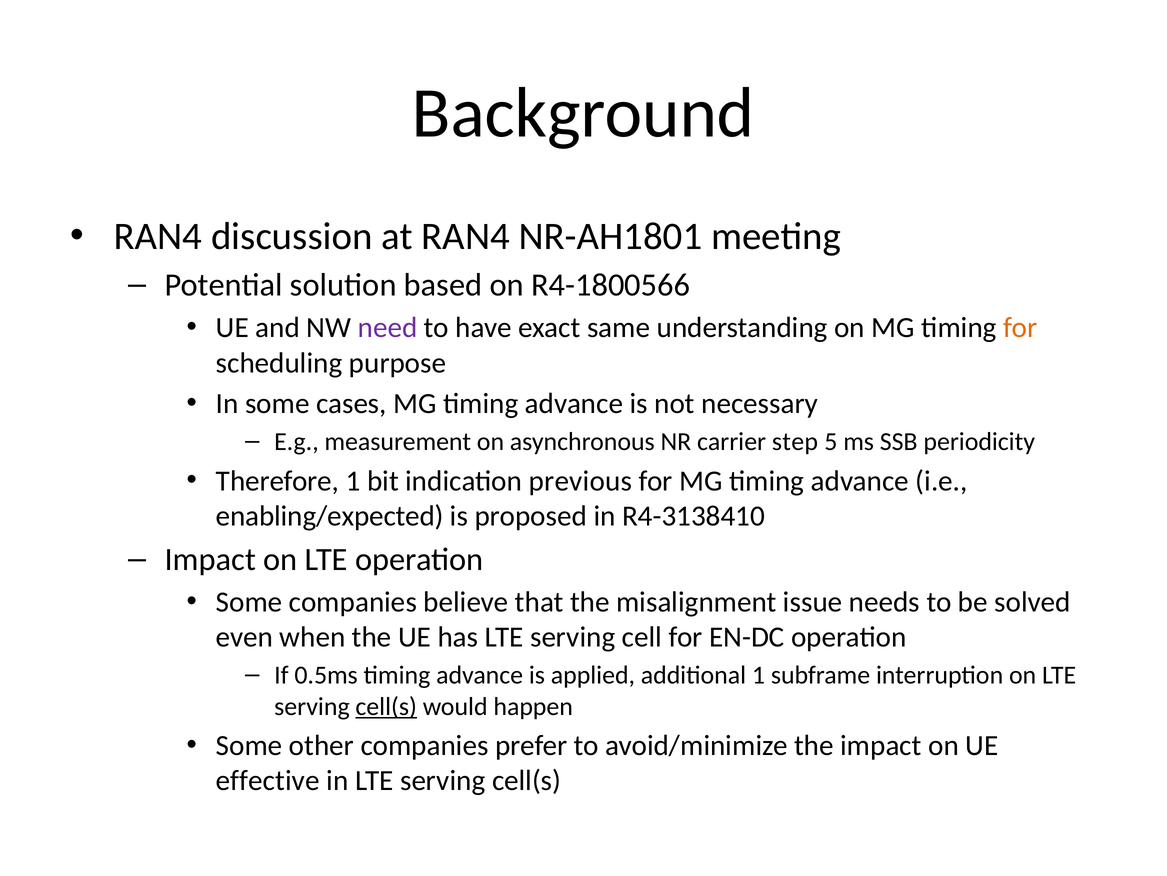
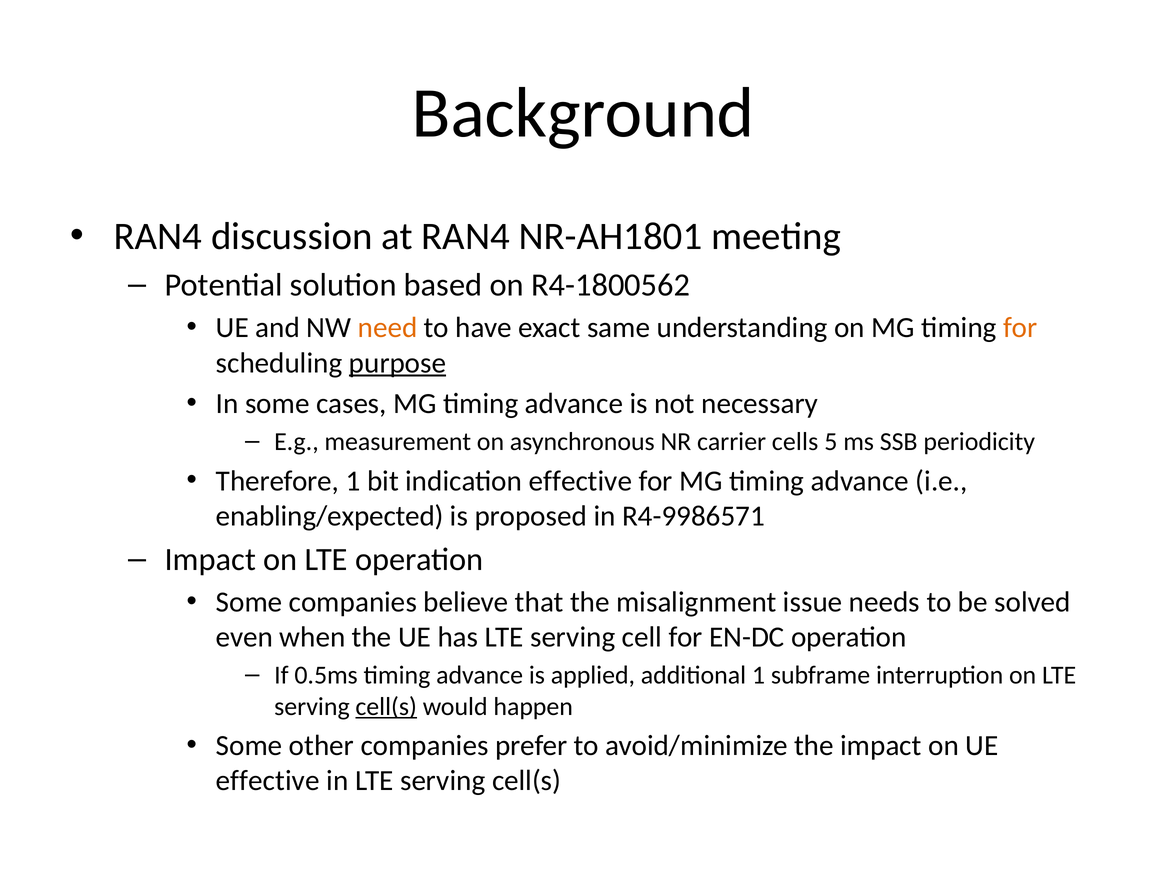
R4-1800566: R4-1800566 -> R4-1800562 (611, 285)
need colour: purple -> orange (388, 328)
purpose underline: none -> present (398, 363)
step: step -> cells (795, 441)
indication previous: previous -> effective (580, 481)
R4-3138410: R4-3138410 -> R4-9986571 (694, 516)
